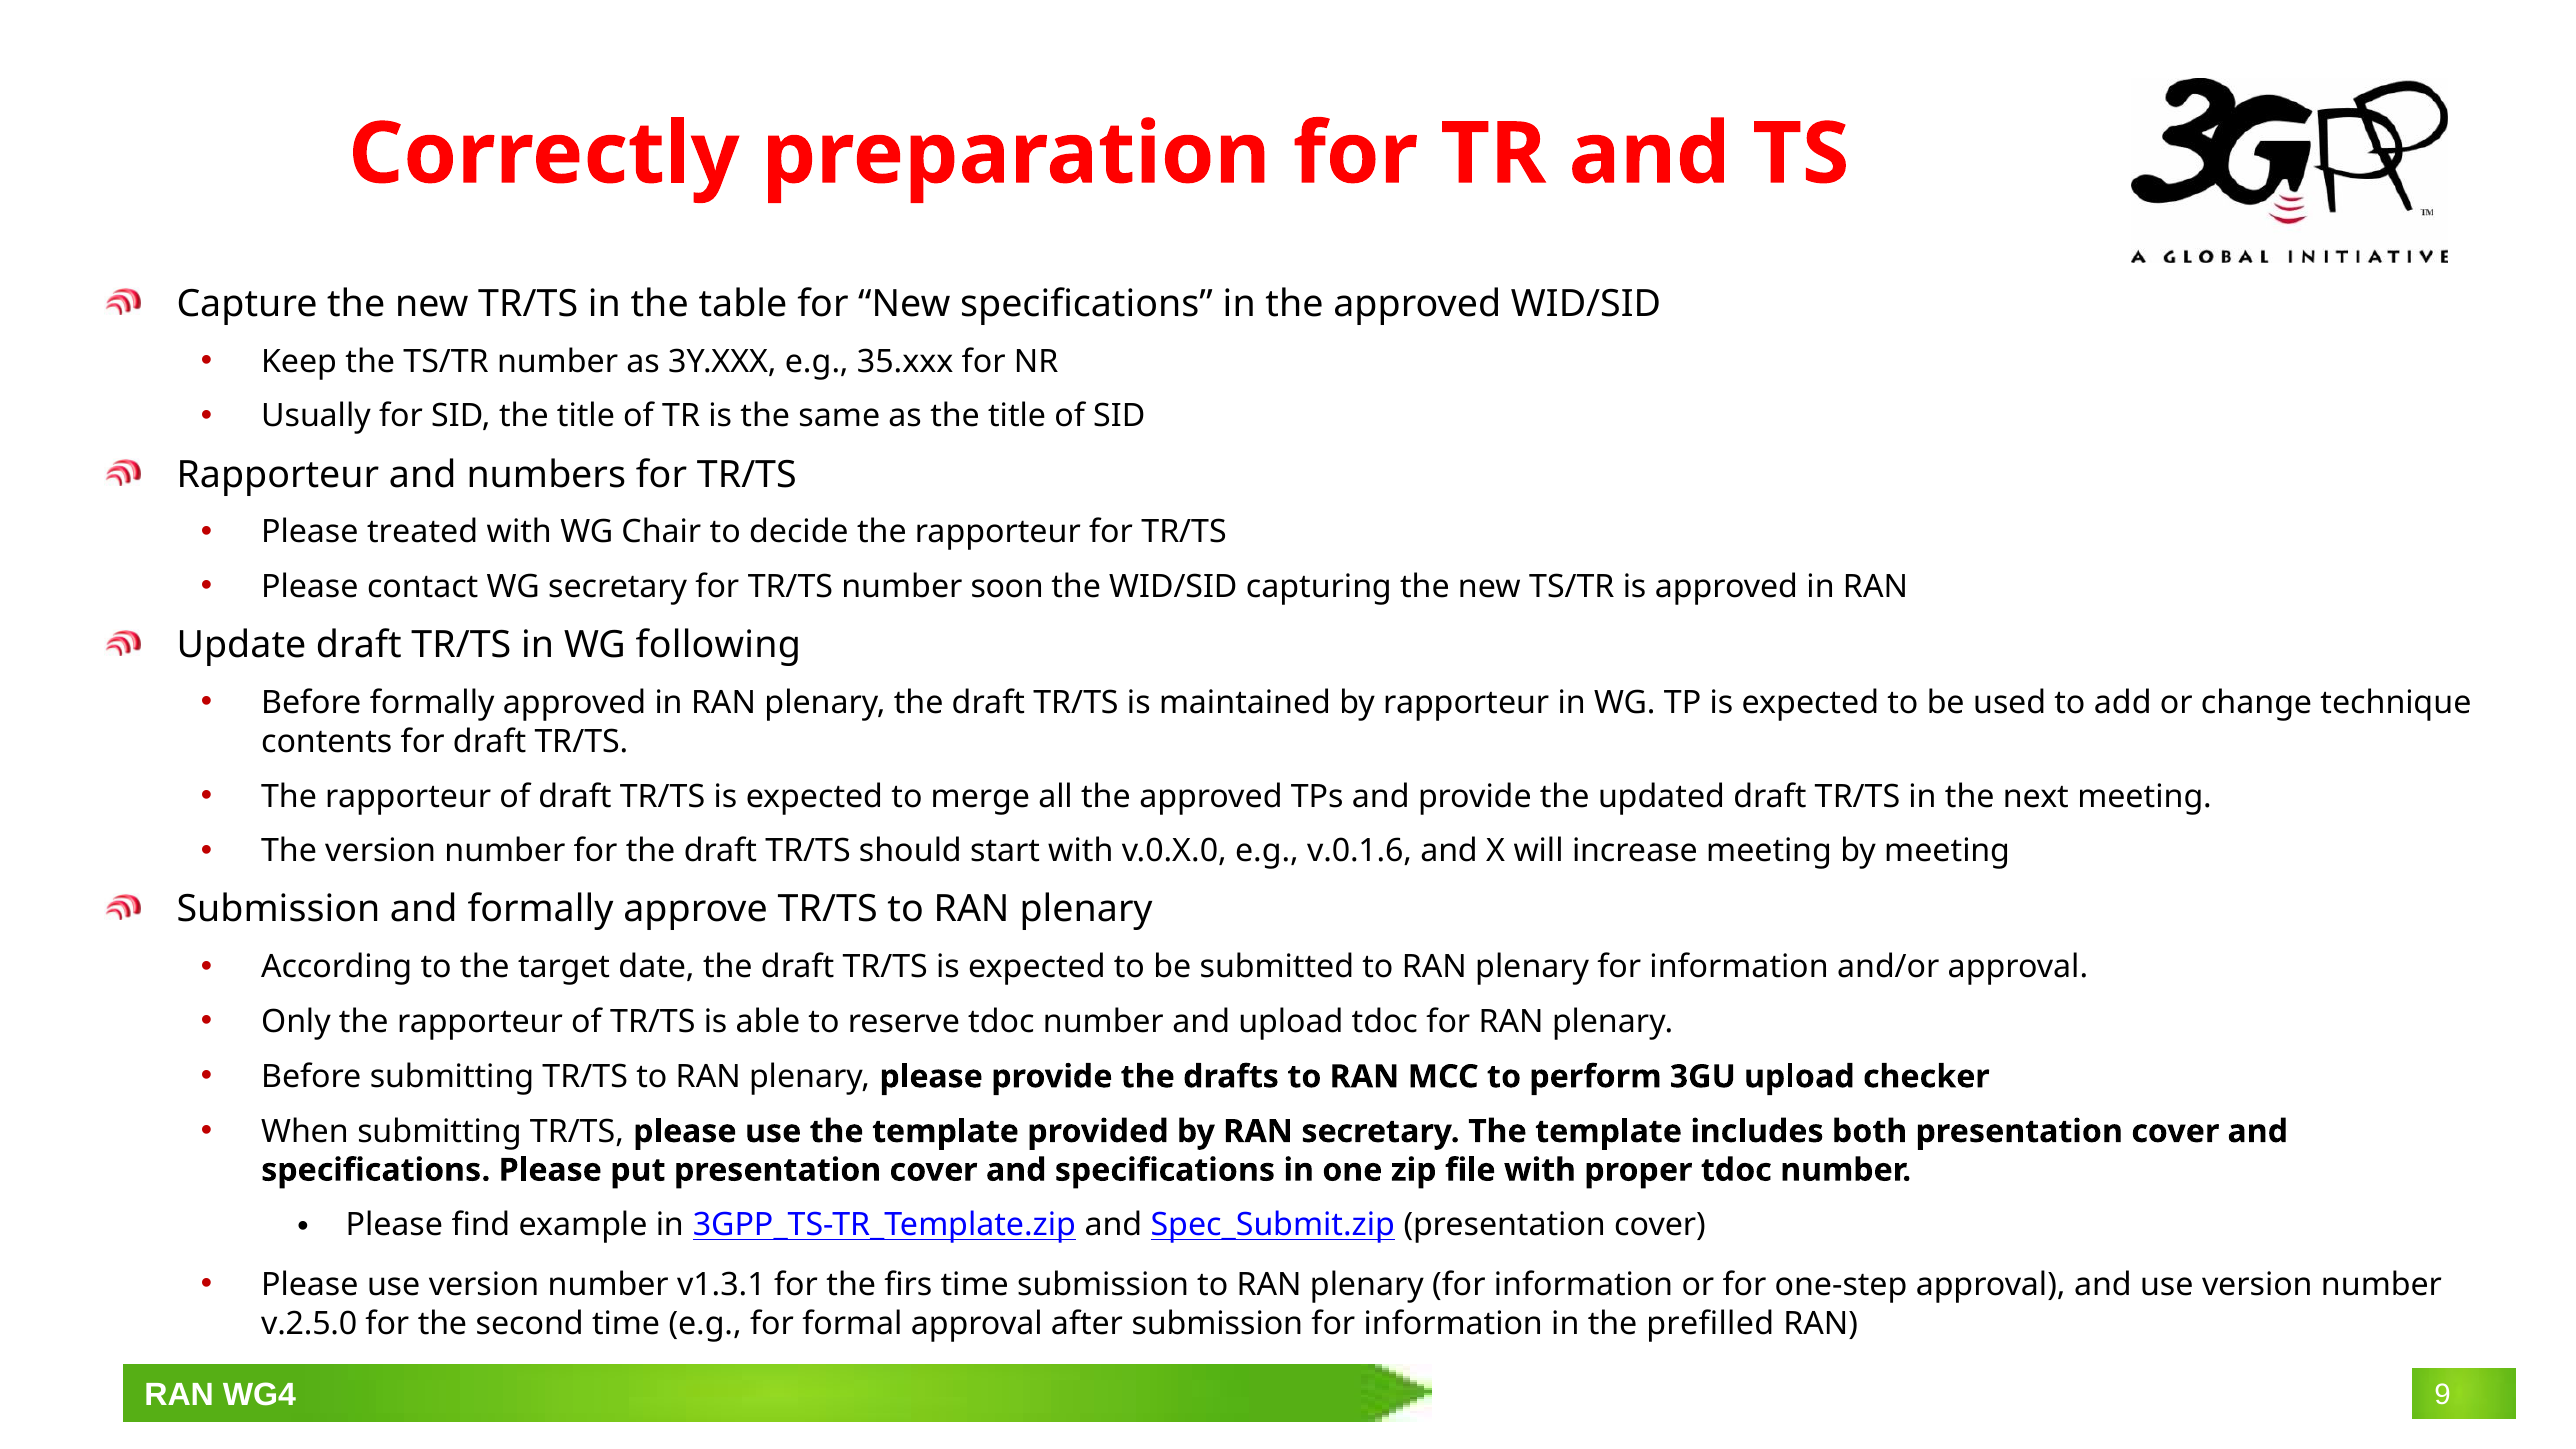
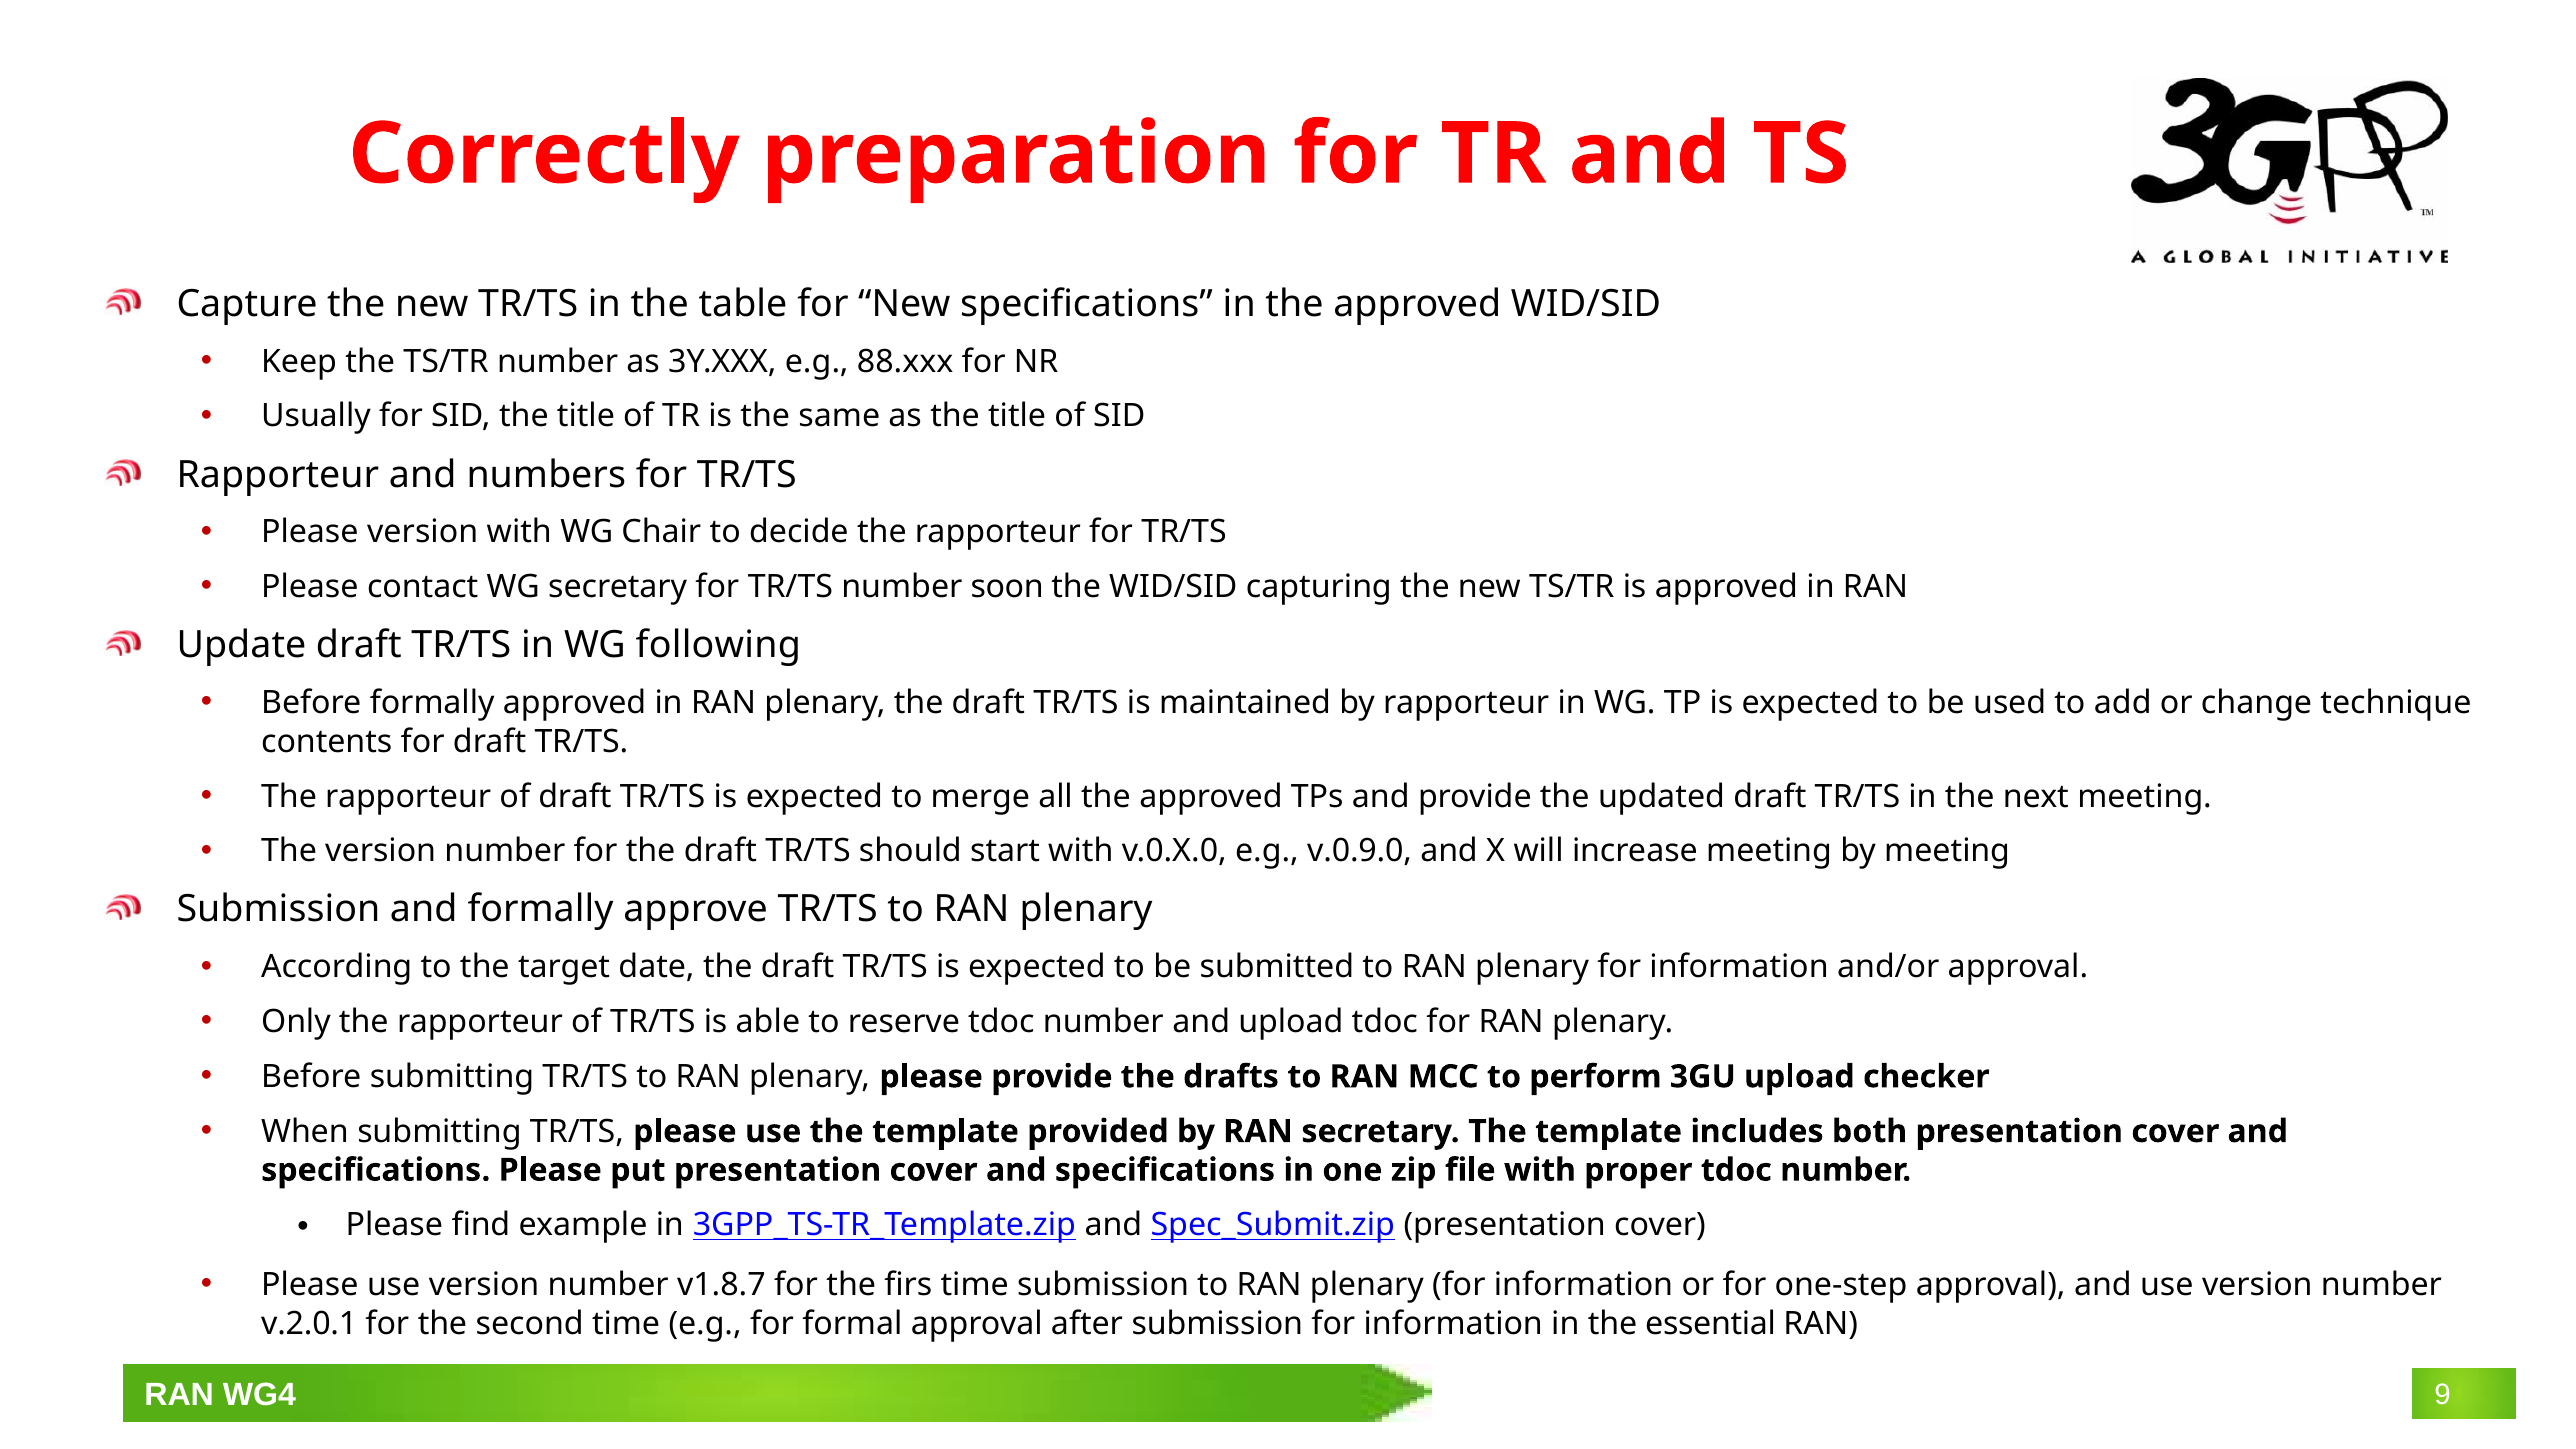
35.xxx: 35.xxx -> 88.xxx (905, 361)
Please treated: treated -> version (423, 532)
v.0.1.6: v.0.1.6 -> v.0.9.0 (1360, 851)
v1.3.1: v1.3.1 -> v1.8.7 (721, 1285)
v.2.5.0: v.2.5.0 -> v.2.0.1 (309, 1323)
prefilled: prefilled -> essential (1711, 1323)
